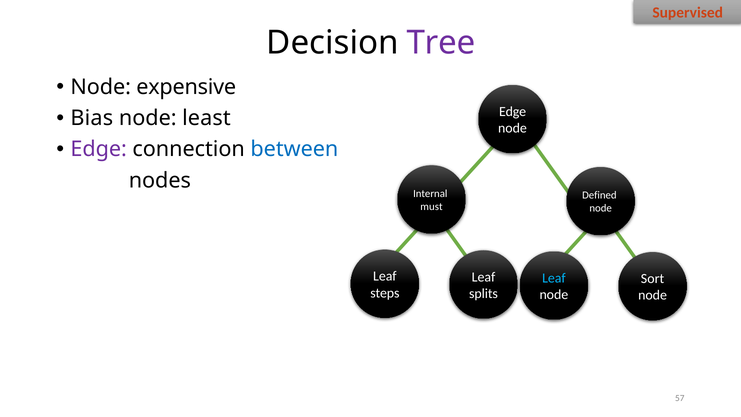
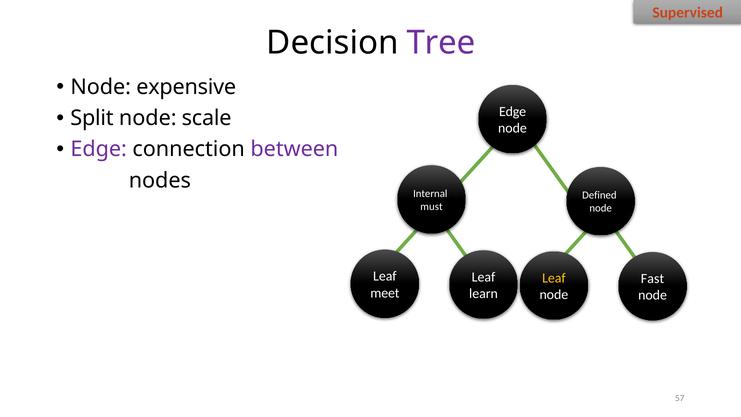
Bias: Bias -> Split (92, 118)
least: least -> scale (207, 118)
between colour: blue -> purple (294, 149)
Leaf colour: light blue -> yellow (554, 278)
Sort: Sort -> Fast (653, 279)
steps: steps -> meet (385, 293)
splits: splits -> learn (483, 294)
